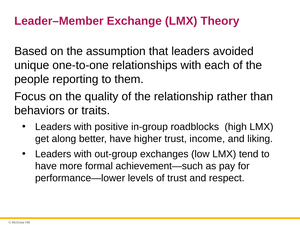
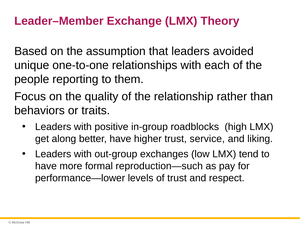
income: income -> service (207, 139)
achievement—such: achievement—such -> reproduction—such (159, 166)
